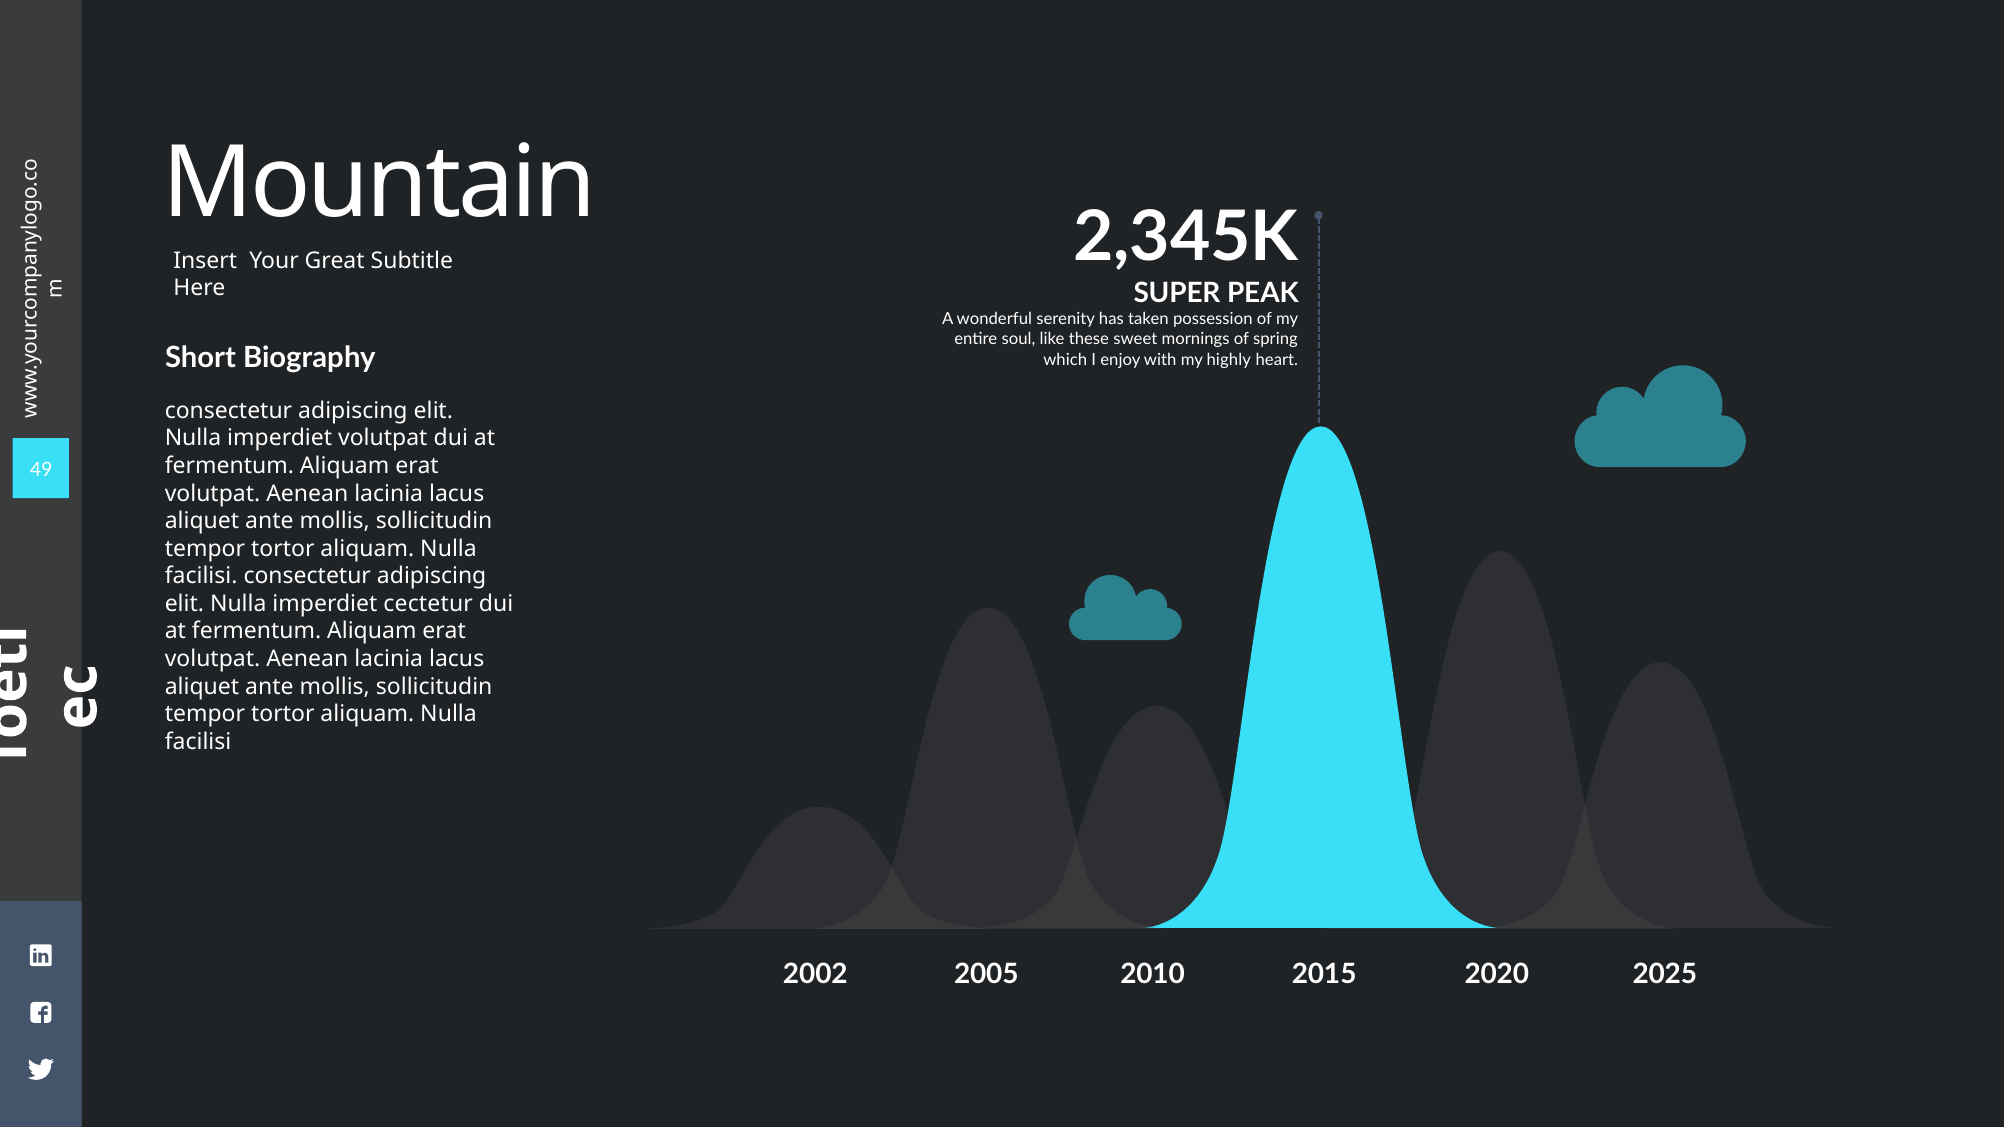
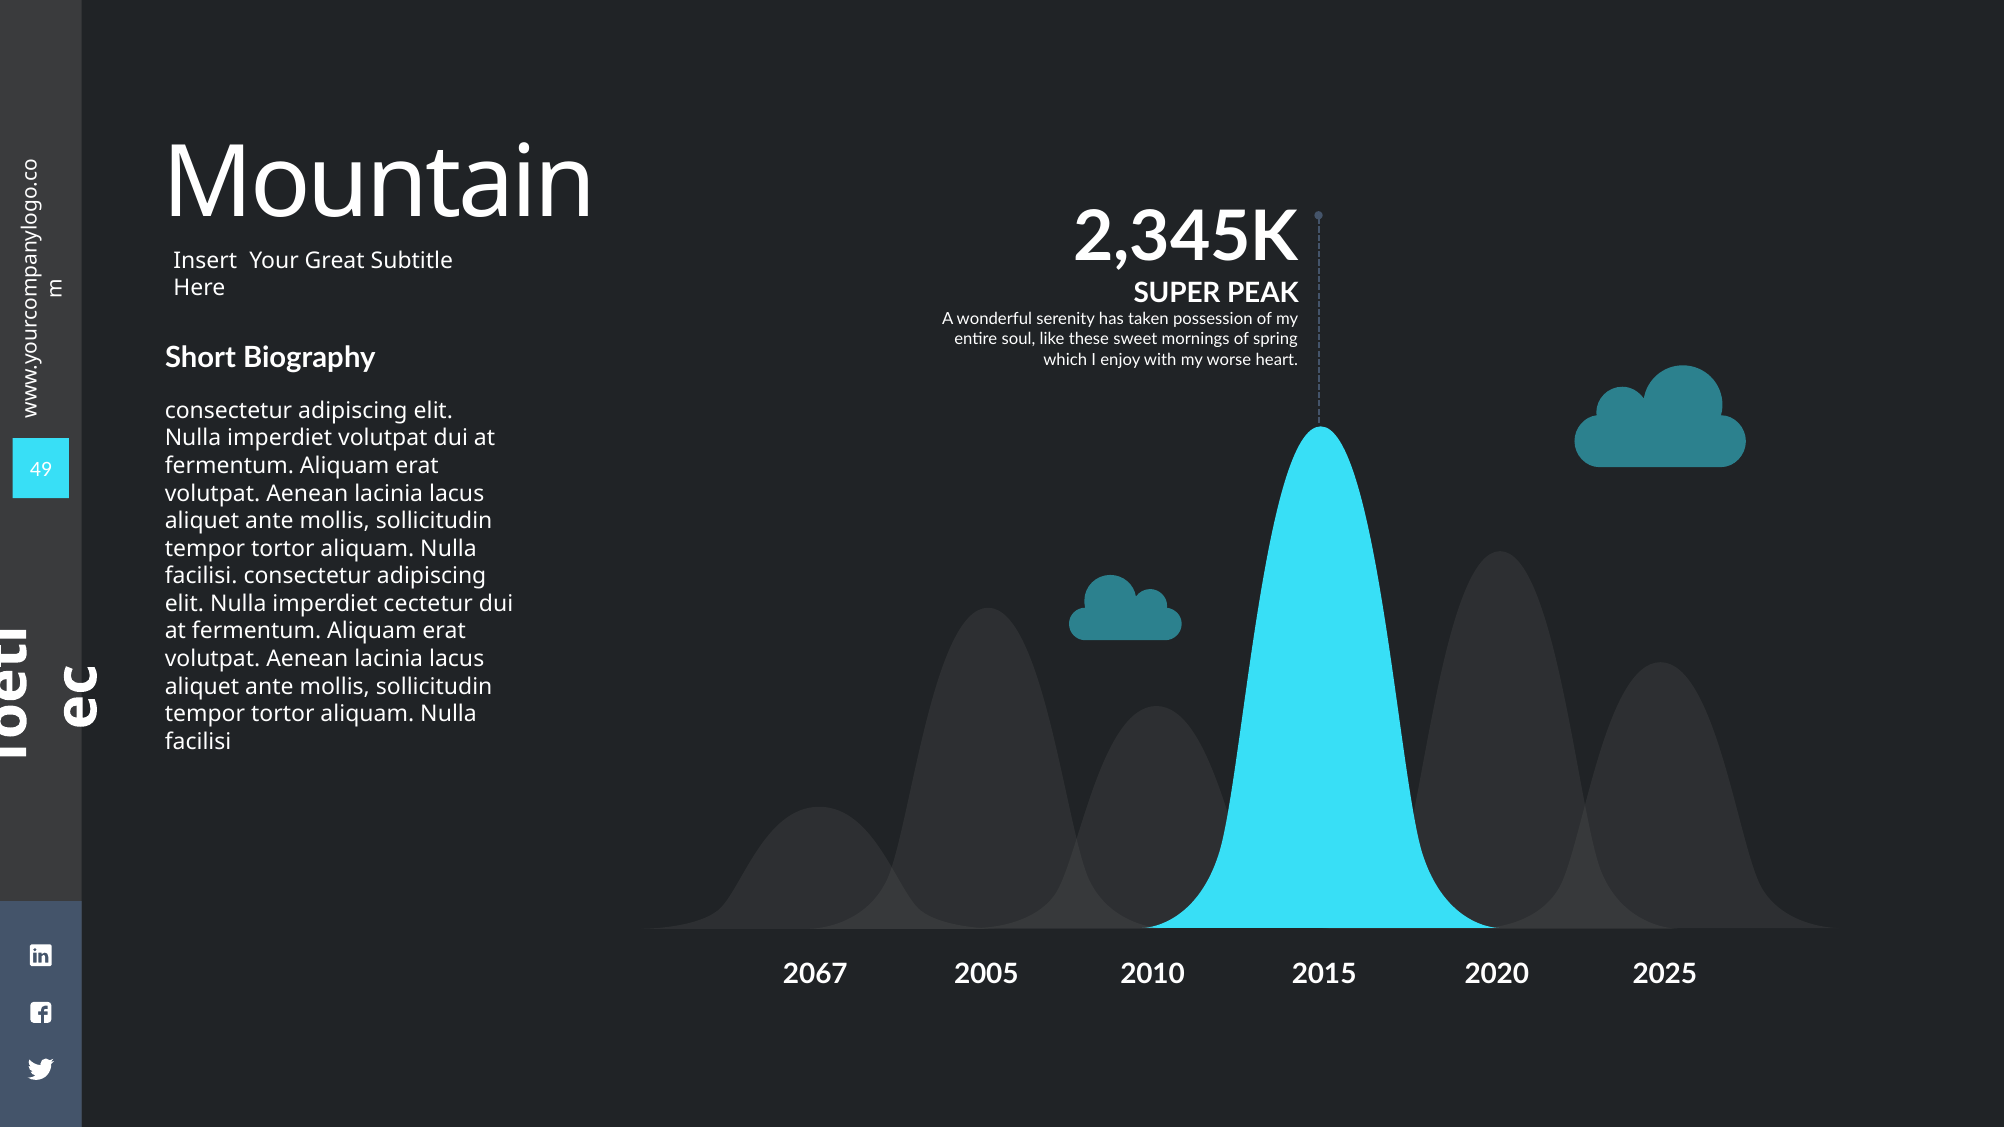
highly: highly -> worse (1229, 360)
2002: 2002 -> 2067 (815, 974)
